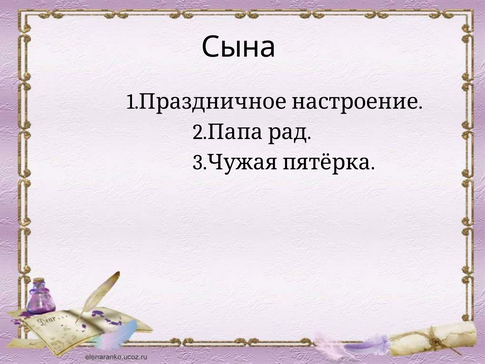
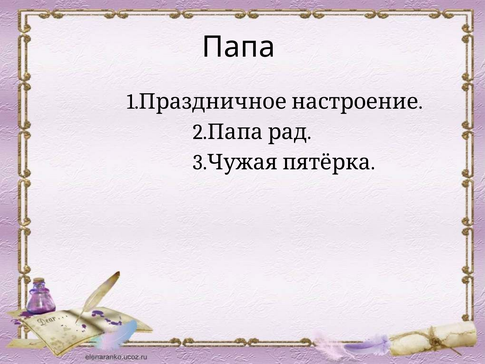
Сына: Сына -> Папа (238, 47)
